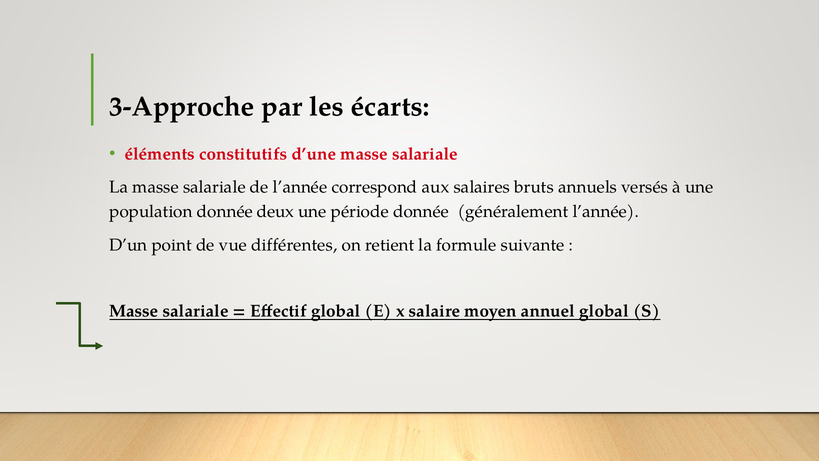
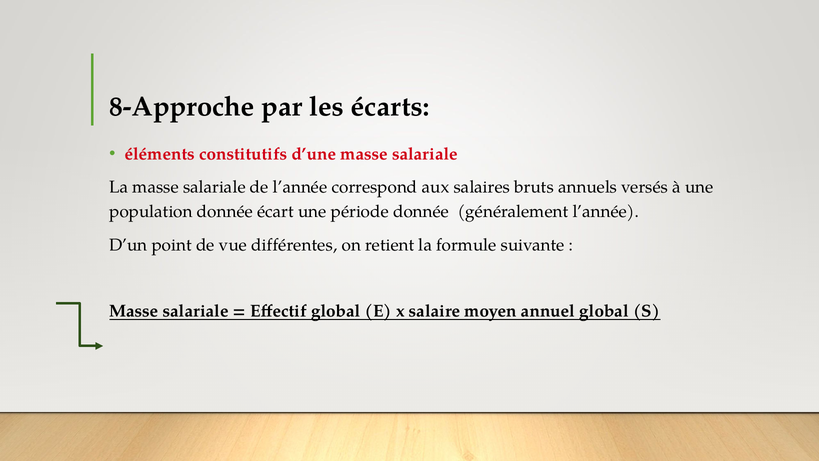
3-Approche: 3-Approche -> 8-Approche (182, 107)
deux: deux -> écart (275, 212)
